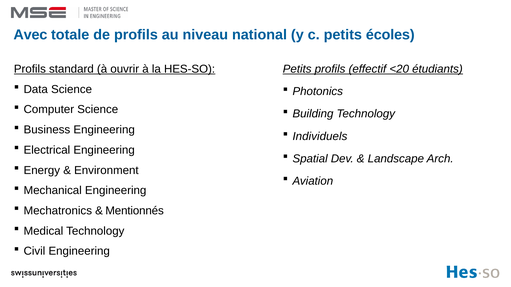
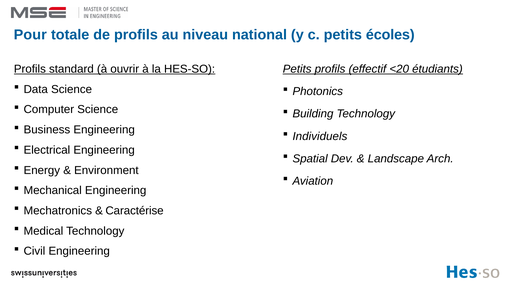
Avec: Avec -> Pour (30, 35)
Mentionnés: Mentionnés -> Caractérise (135, 211)
